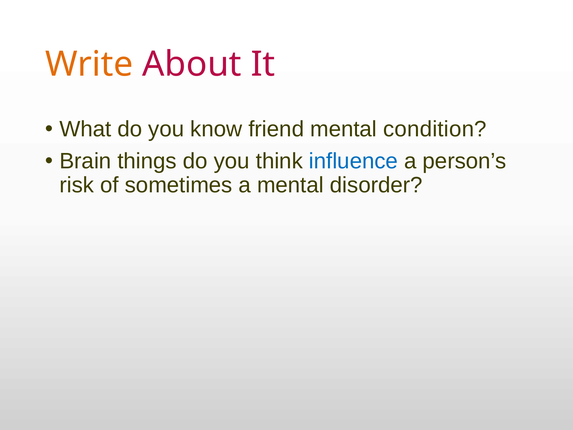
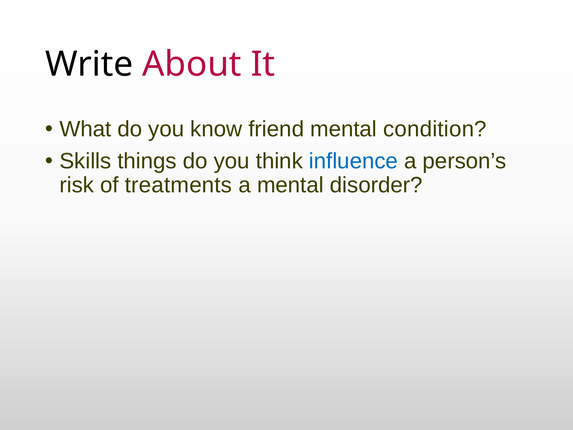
Write colour: orange -> black (89, 64)
Brain: Brain -> Skills (85, 161)
sometimes: sometimes -> treatments (179, 185)
